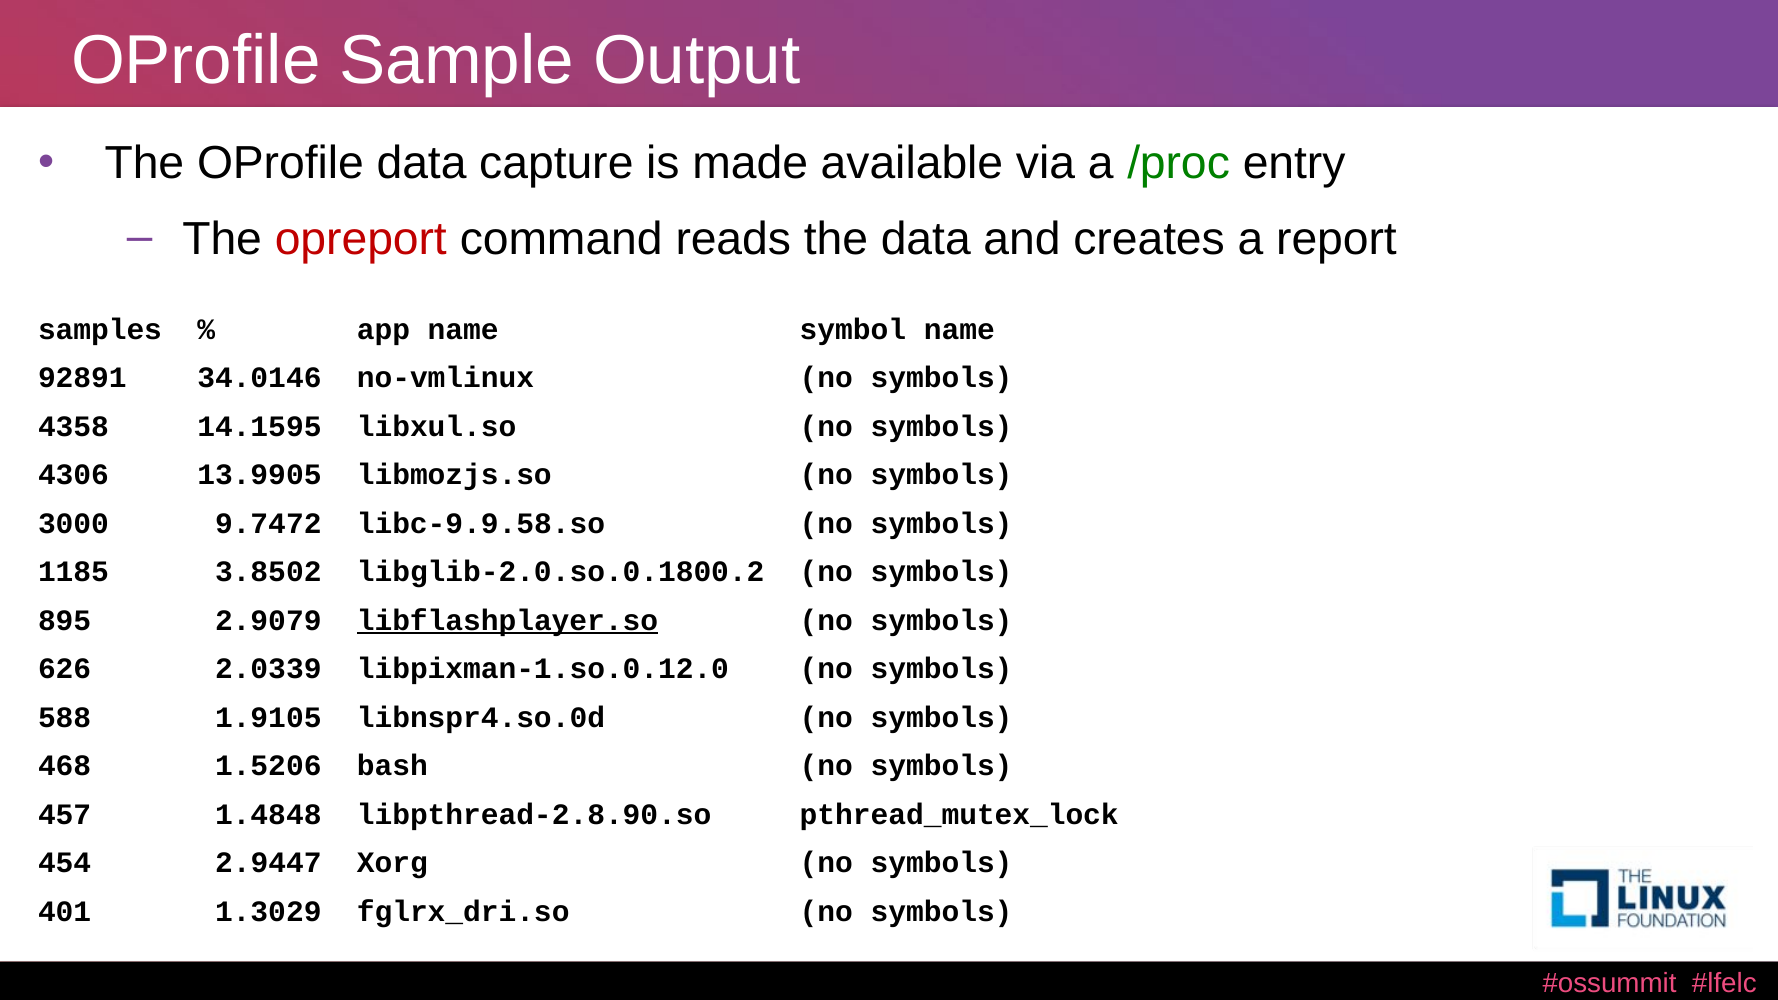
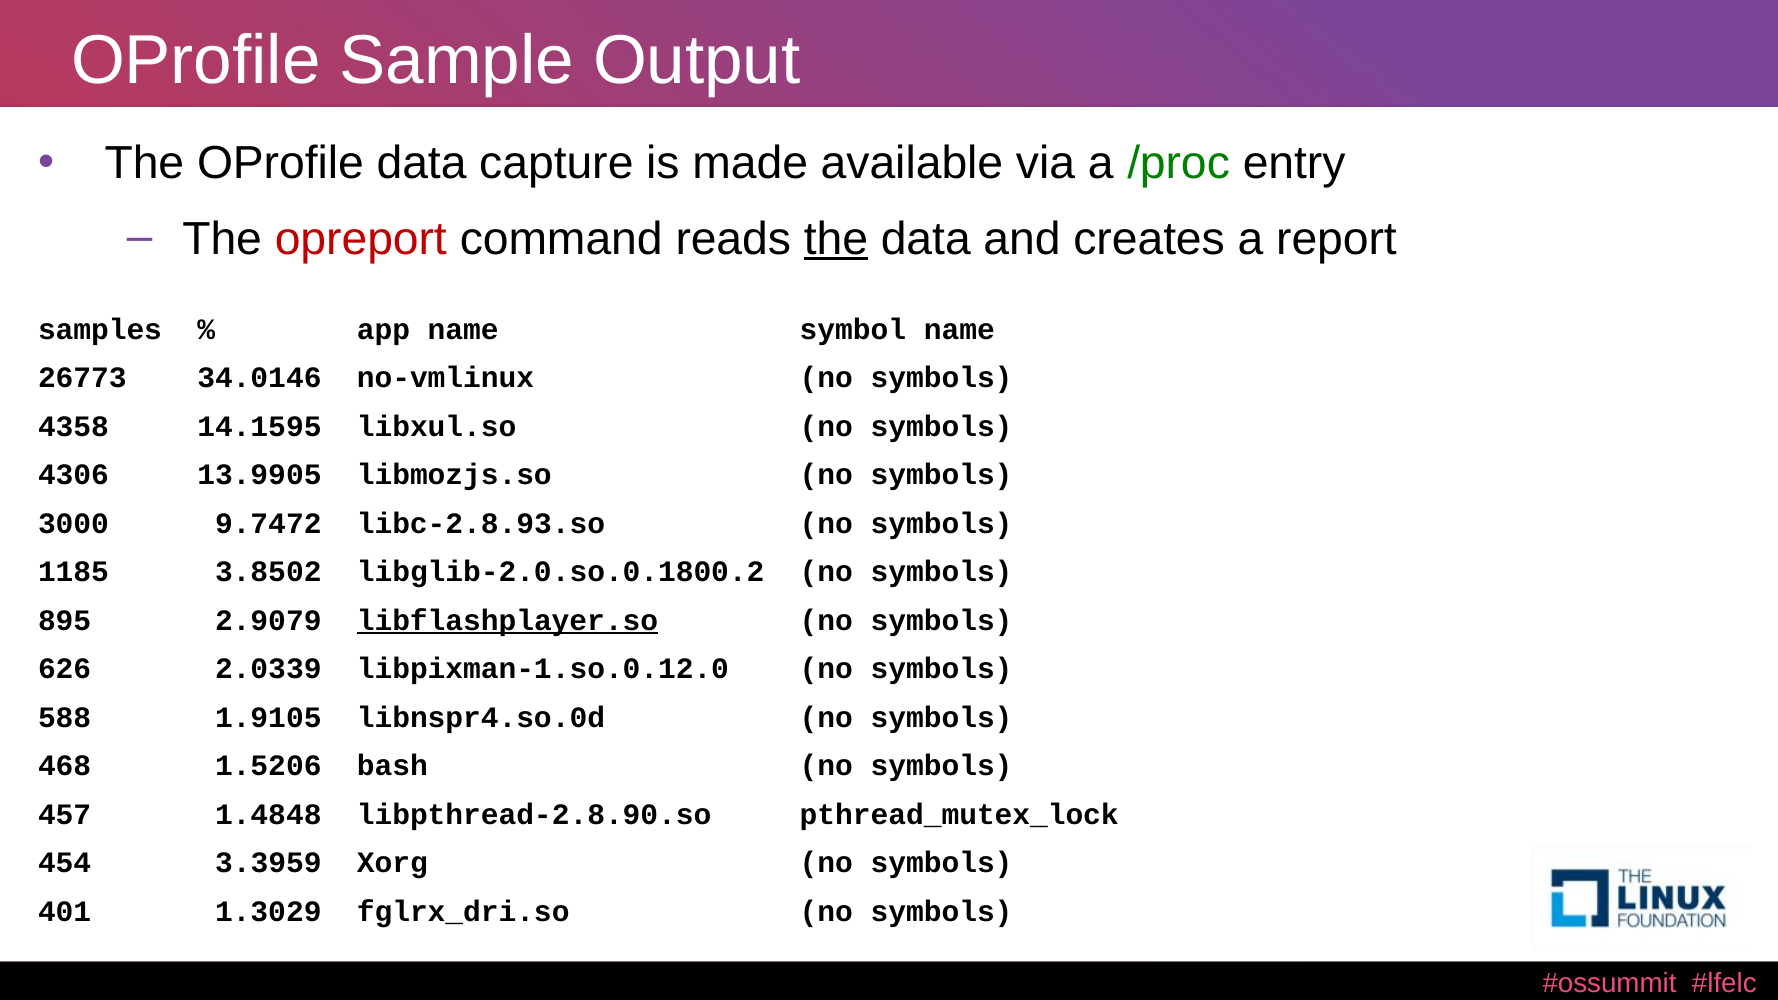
the underline: none -> present (836, 239)
92891: 92891 -> 26773 (82, 378)
libc-9.9.58.so: libc-9.9.58.so -> libc-2.8.93.so (481, 524)
2.9447: 2.9447 -> 3.3959 (268, 863)
